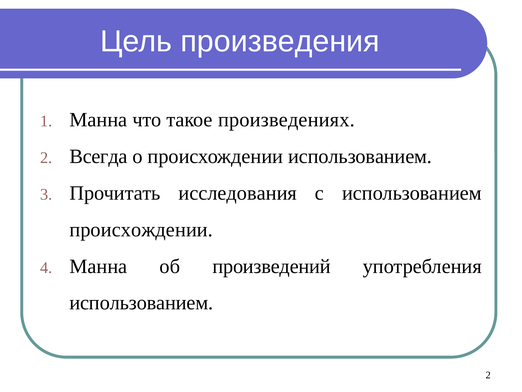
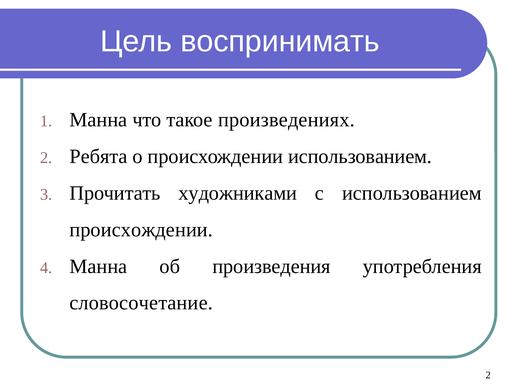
произведения: произведения -> воспринимать (280, 41)
Всегда: Всегда -> Ребята (98, 156)
исследования: исследования -> художниками (238, 193)
произведений: произведений -> произведения (271, 266)
использованием: использованием -> словосочетание (141, 303)
